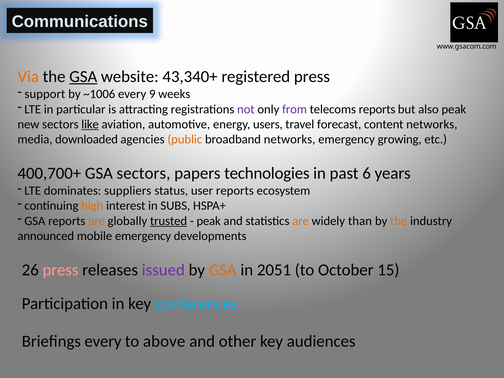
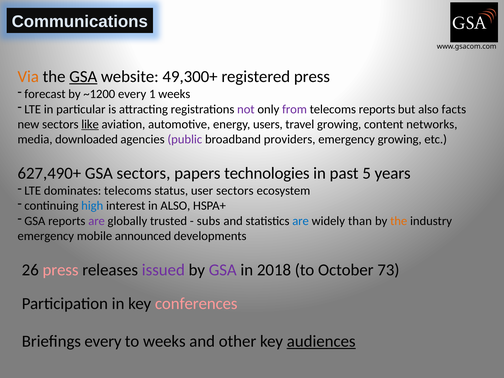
43,340+: 43,340+ -> 49,300+ (190, 77)
support: support -> forecast (45, 94)
~1006: ~1006 -> ~1200 (99, 94)
9: 9 -> 1 (152, 94)
also peak: peak -> facts (454, 109)
travel forecast: forecast -> growing (339, 124)
public colour: orange -> purple (185, 139)
broadband networks: networks -> providers (290, 139)
400,700+: 400,700+ -> 627,490+ (49, 173)
6: 6 -> 5 (367, 173)
dominates suppliers: suppliers -> telecoms (128, 191)
user reports: reports -> sectors (235, 191)
high colour: orange -> blue (92, 206)
in SUBS: SUBS -> ALSO (175, 206)
are colour: orange -> purple (97, 221)
trusted underline: present -> none (169, 221)
peak: peak -> subs (209, 221)
are colour: orange -> blue (301, 221)
announced: announced -> emergency (46, 236)
mobile emergency: emergency -> announced (143, 236)
GSA colour: orange -> purple (223, 270)
2051: 2051 -> 2018 (274, 270)
15: 15 -> 73 (388, 270)
conferences colour: light blue -> pink (196, 304)
to above: above -> weeks (164, 341)
audiences underline: none -> present (321, 341)
